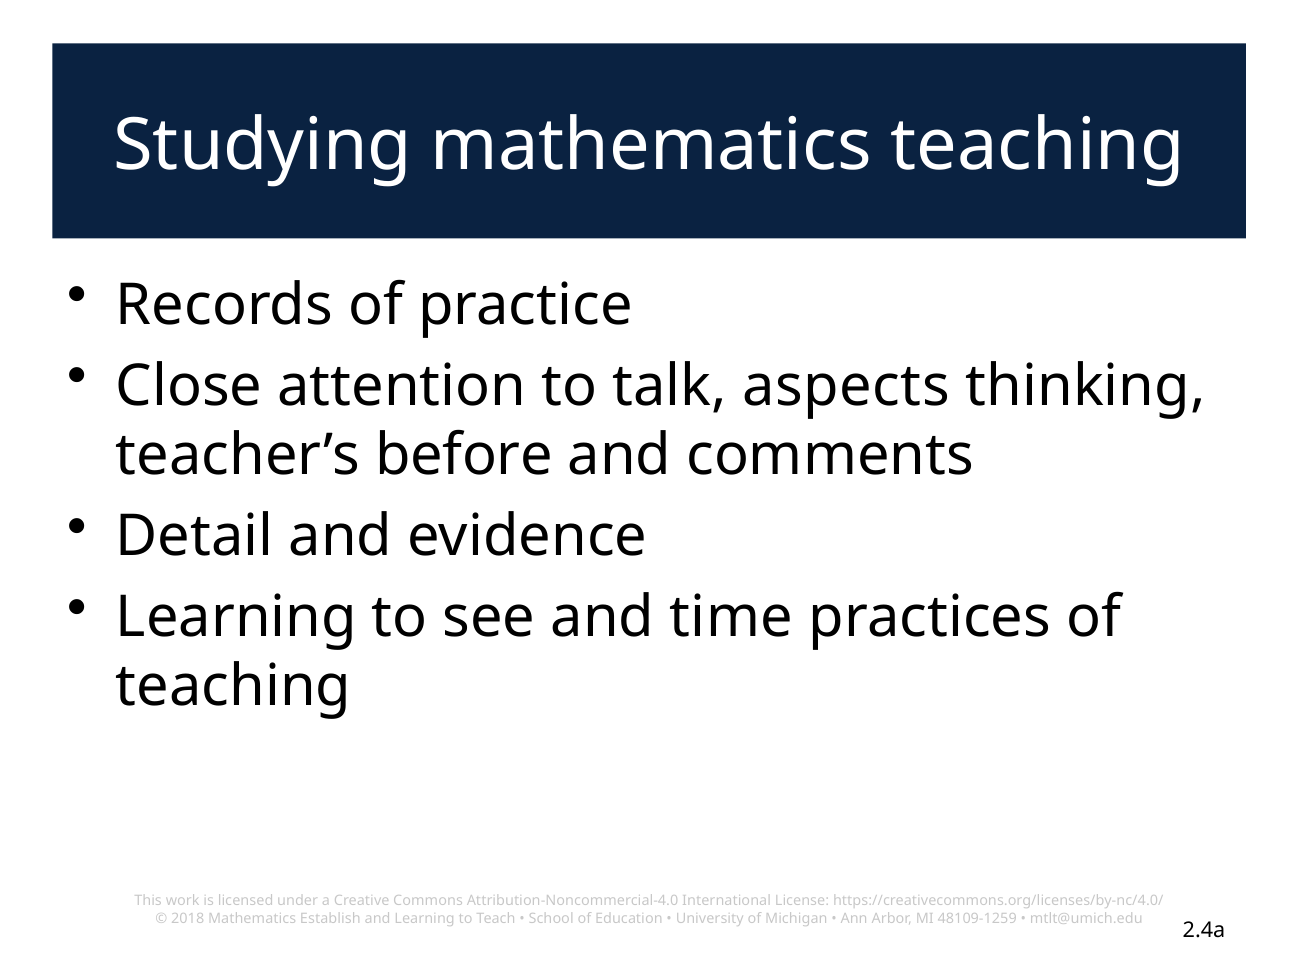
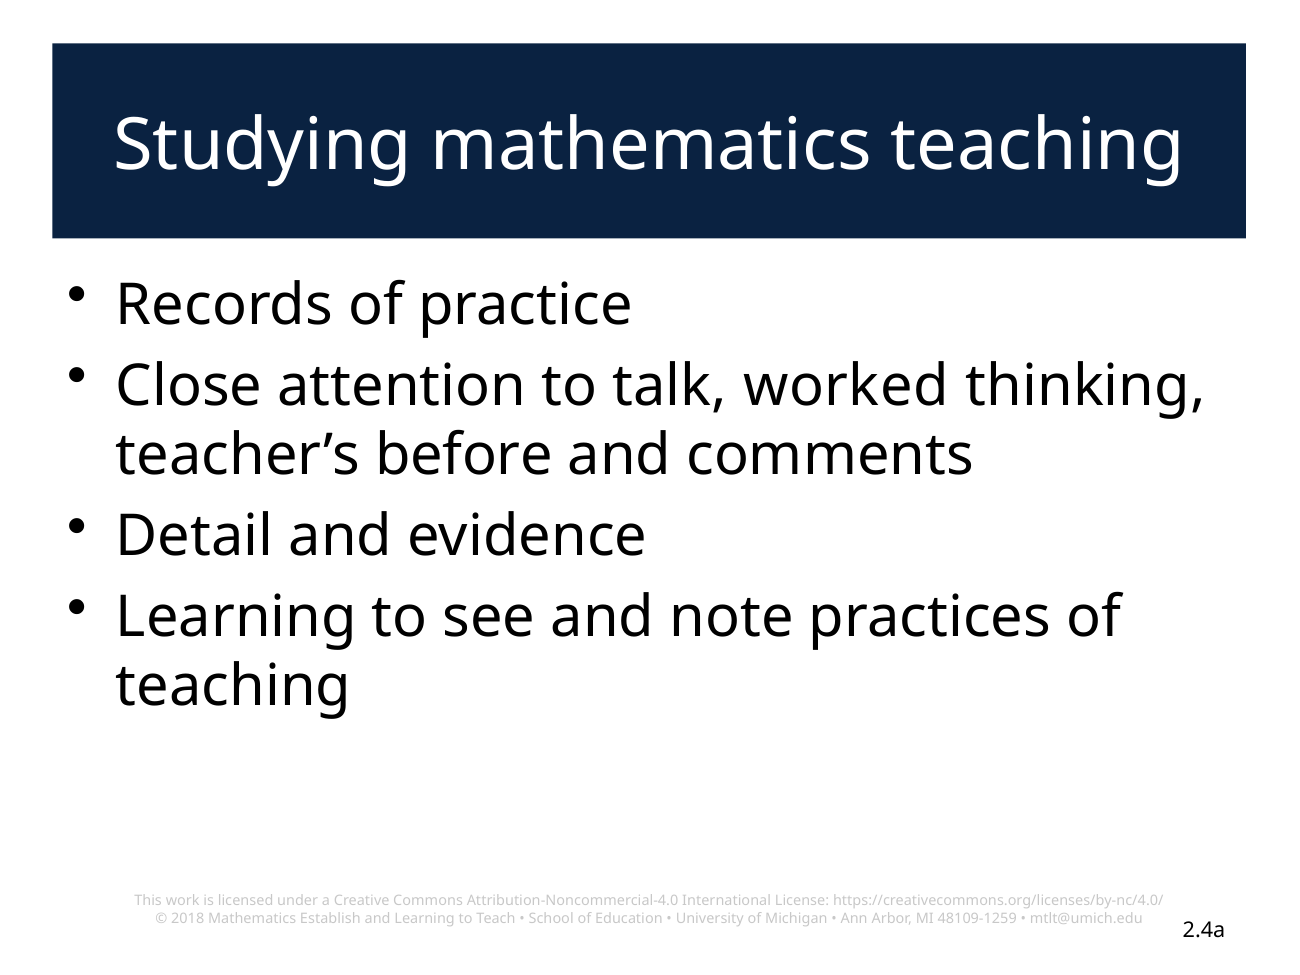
aspects: aspects -> worked (846, 386)
time: time -> note (732, 617)
